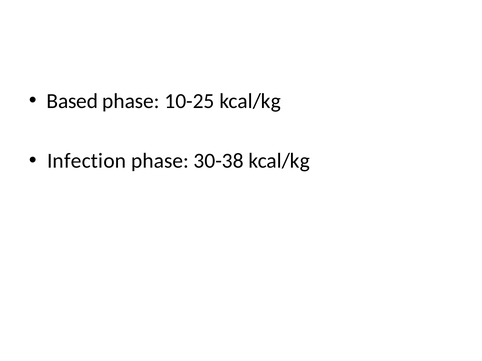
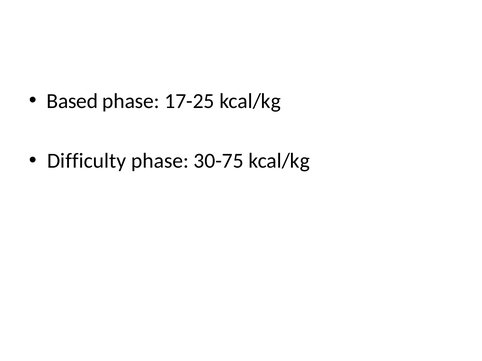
10-25: 10-25 -> 17-25 (190, 101)
Infection: Infection -> Difficulty (87, 161)
30-38: 30-38 -> 30-75 (219, 161)
